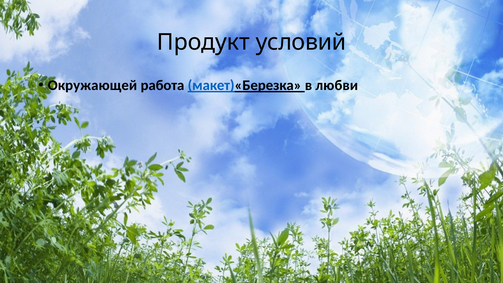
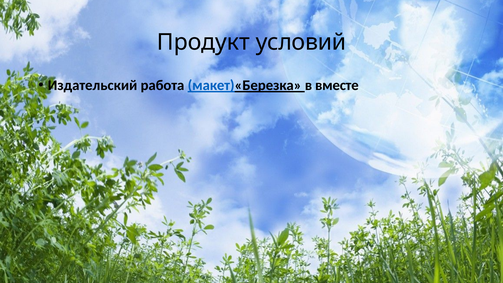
Окружающей: Окружающей -> Издательский (93, 85)
любви: любви -> вместе (337, 85)
